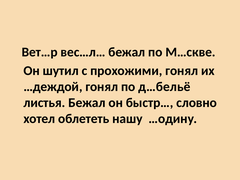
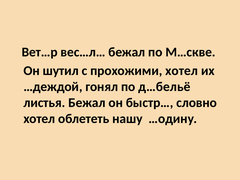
прохожими гонял: гонял -> хотел (182, 71)
